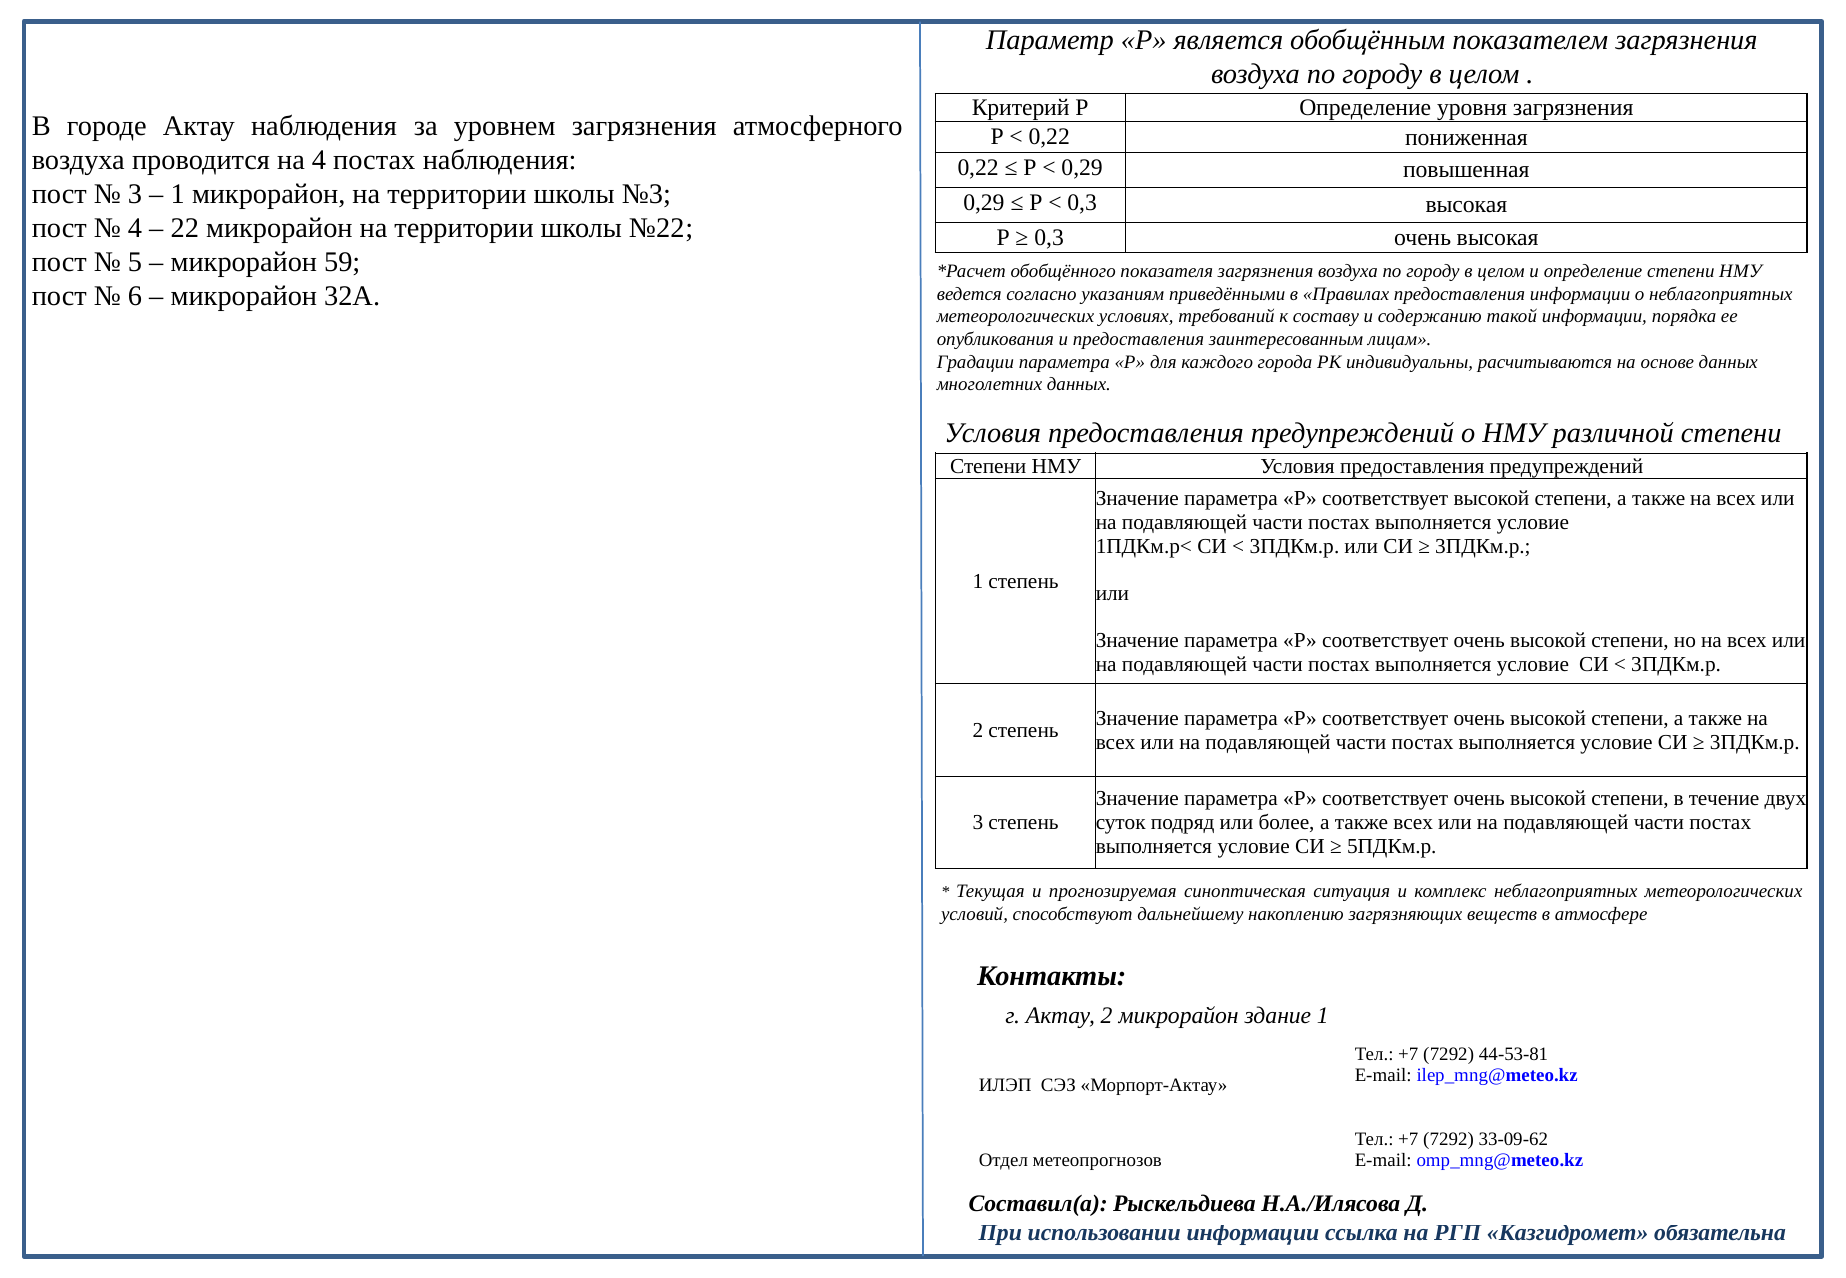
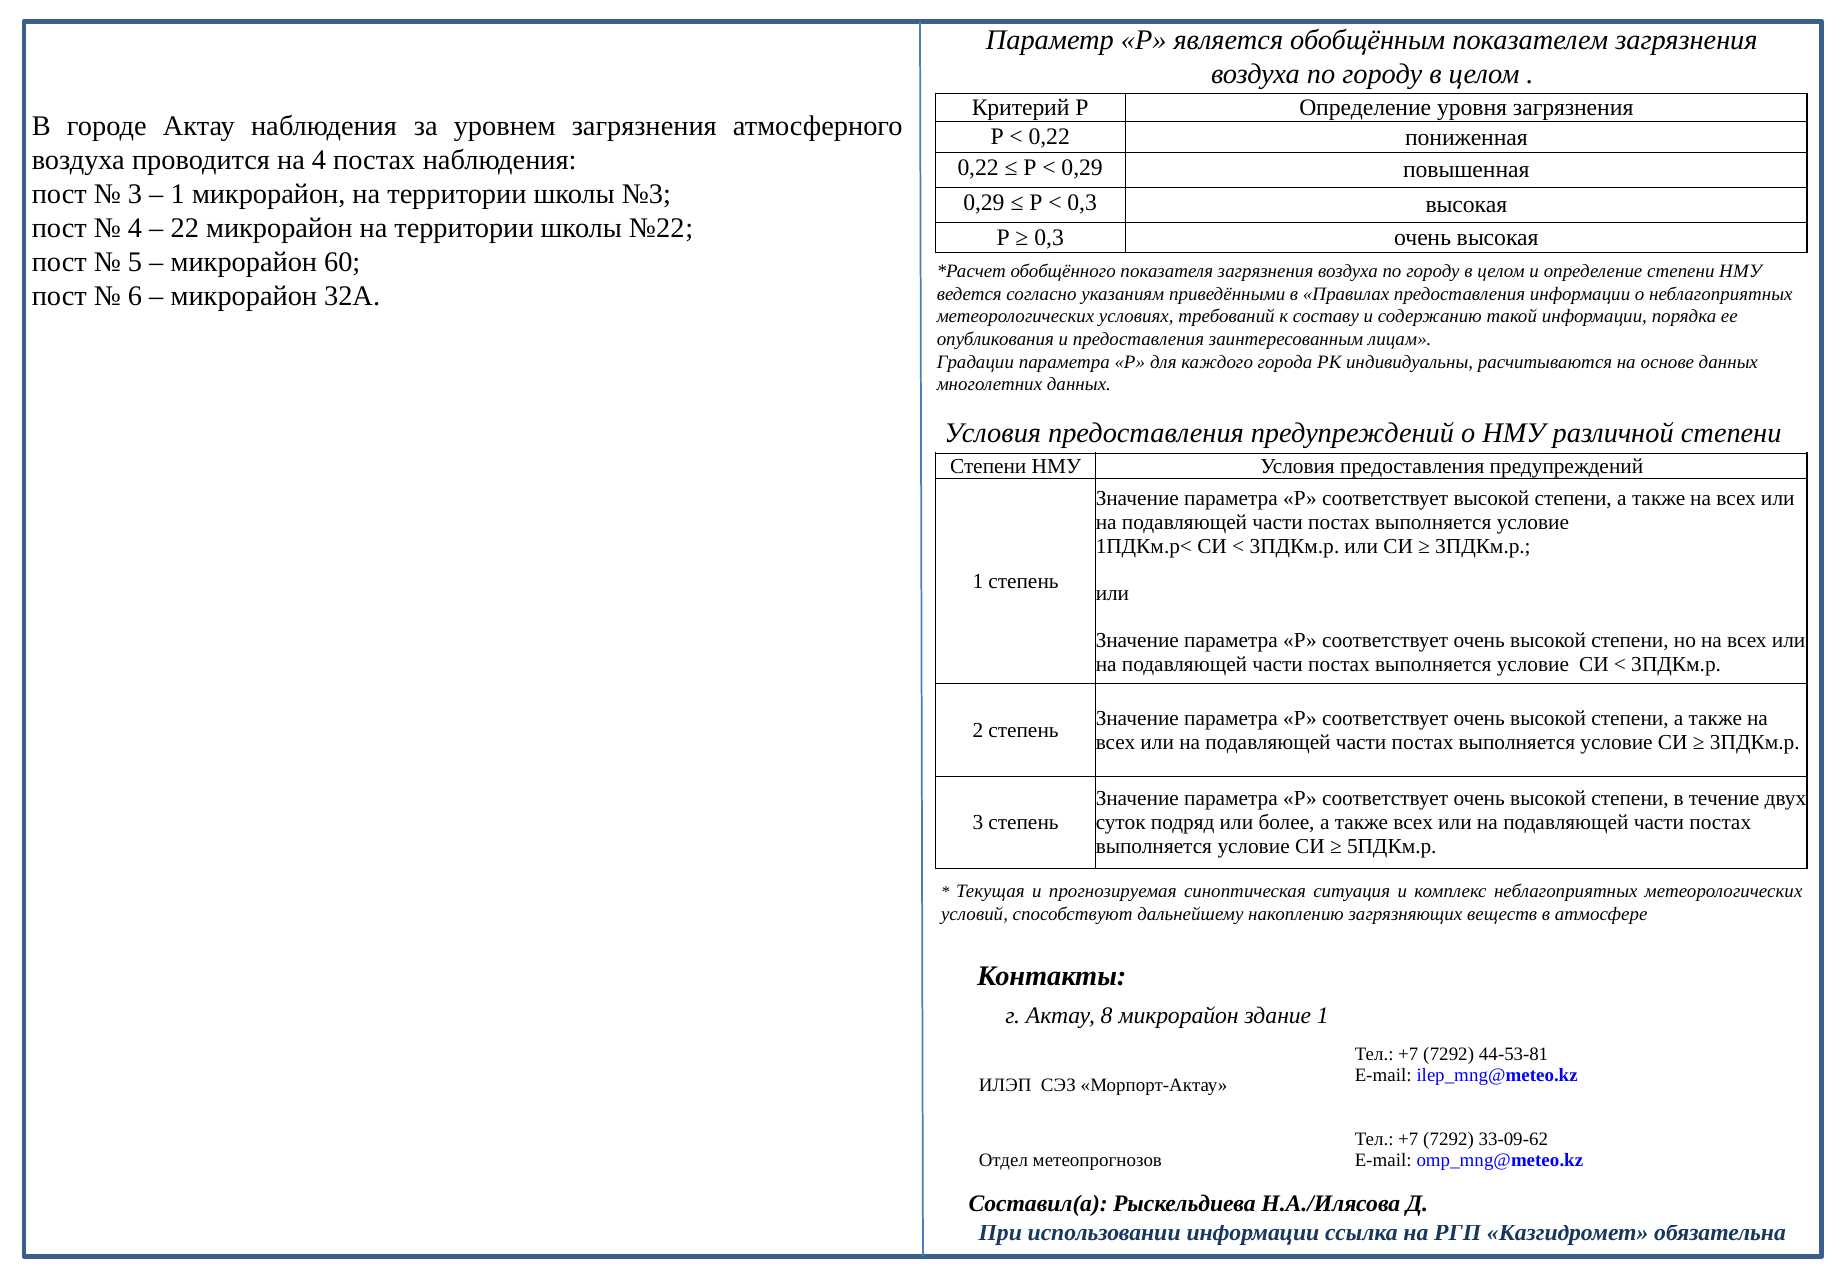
59: 59 -> 60 (342, 262)
Актау 2: 2 -> 8 (1107, 1015)
